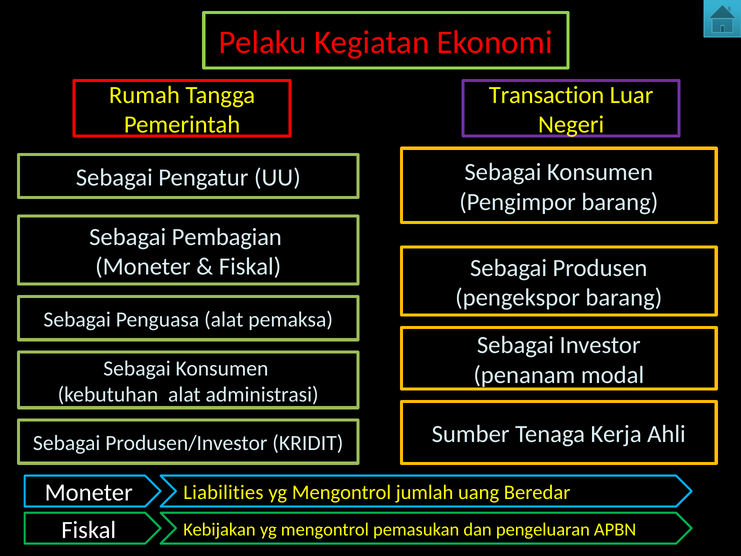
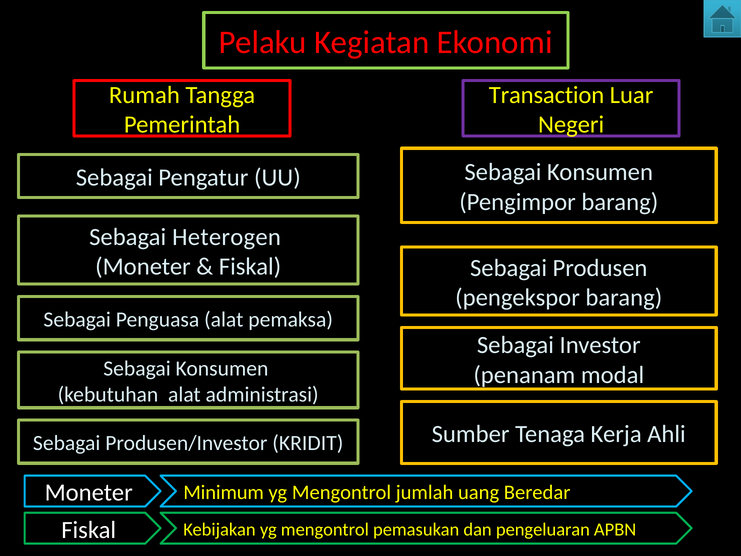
Pembagian: Pembagian -> Heterogen (227, 237)
Liabilities: Liabilities -> Minimum (224, 492)
